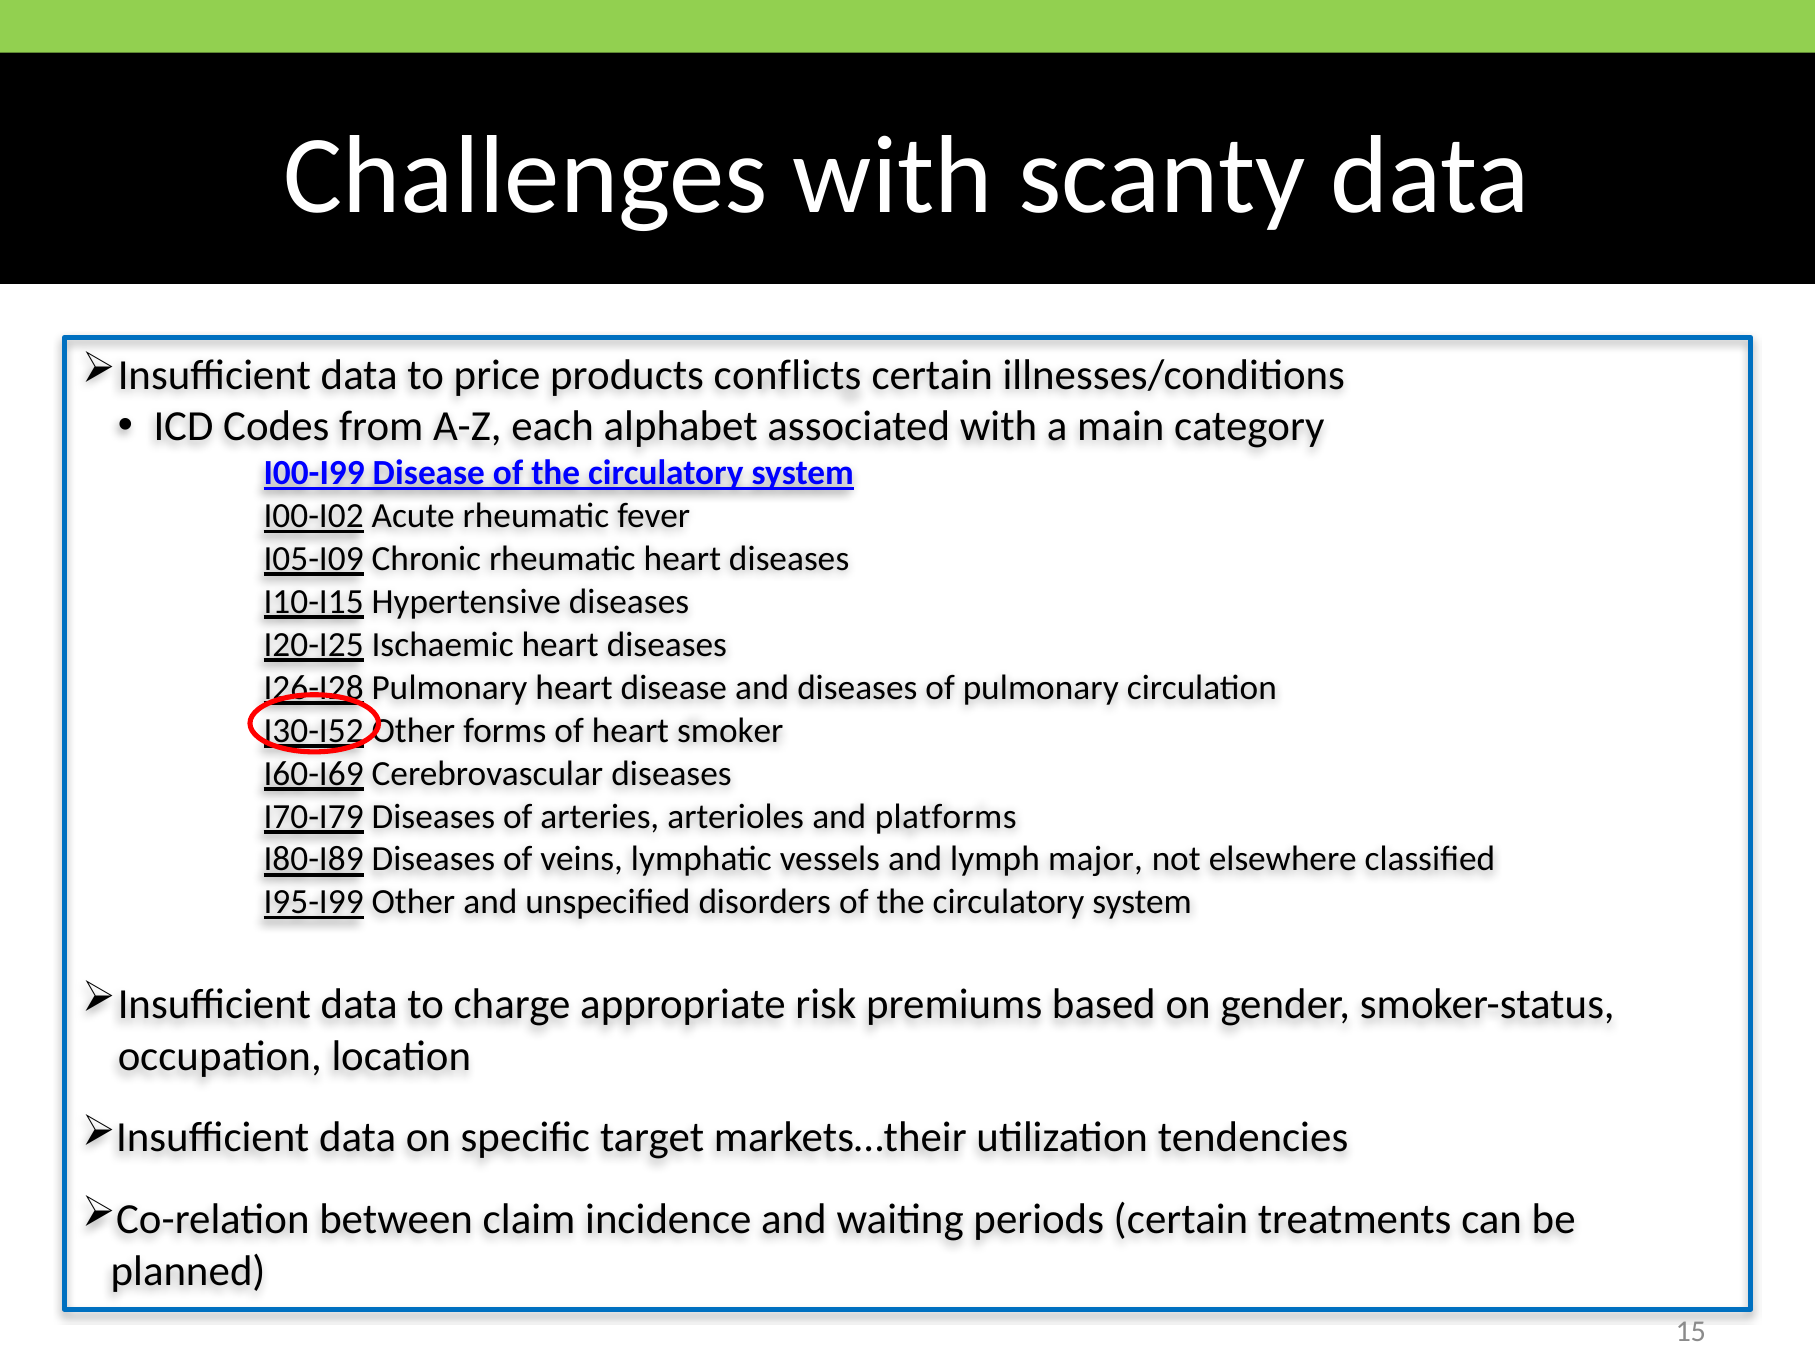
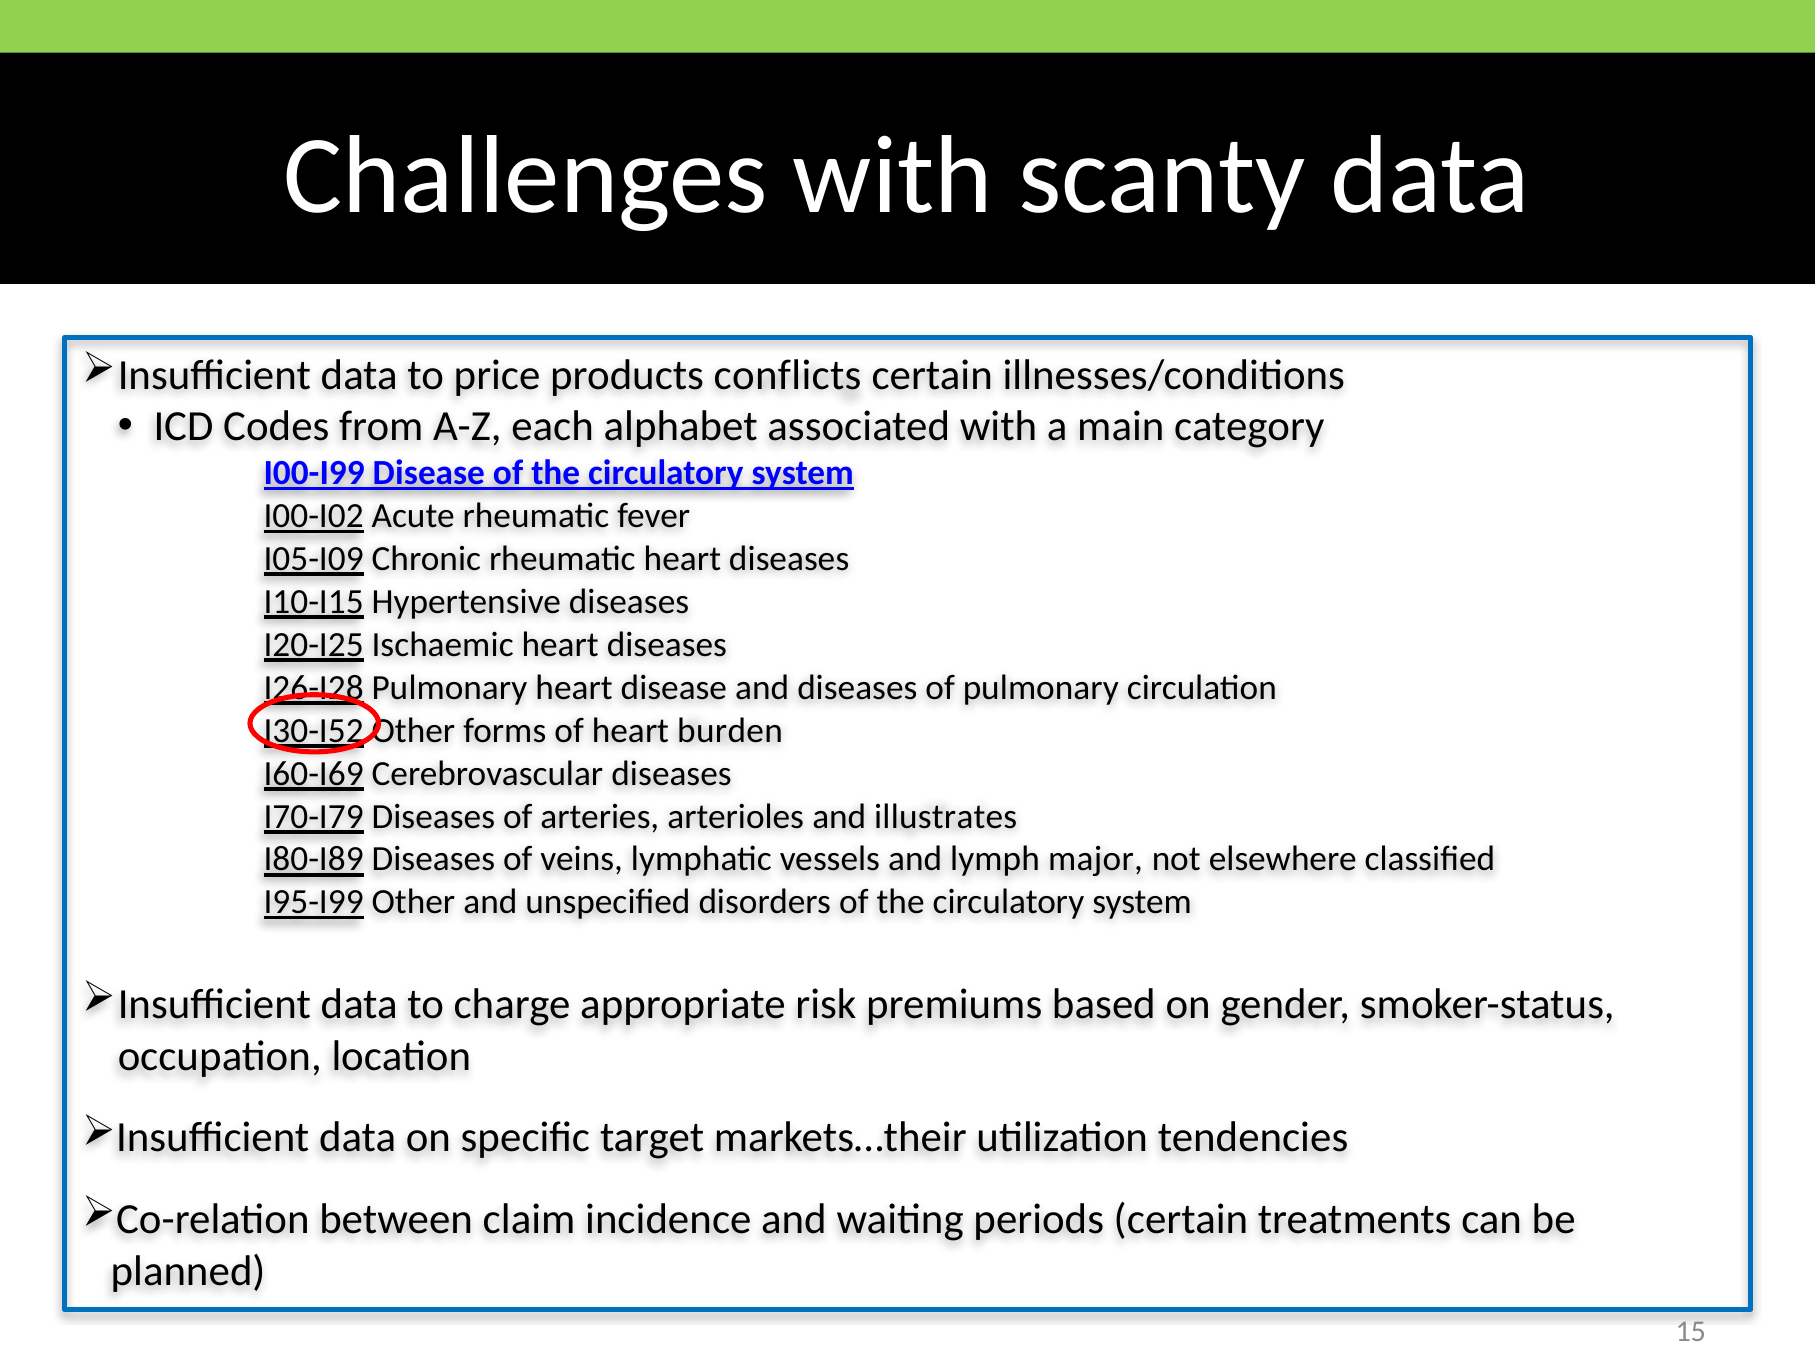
smoker: smoker -> burden (730, 731)
platforms: platforms -> illustrates (946, 817)
